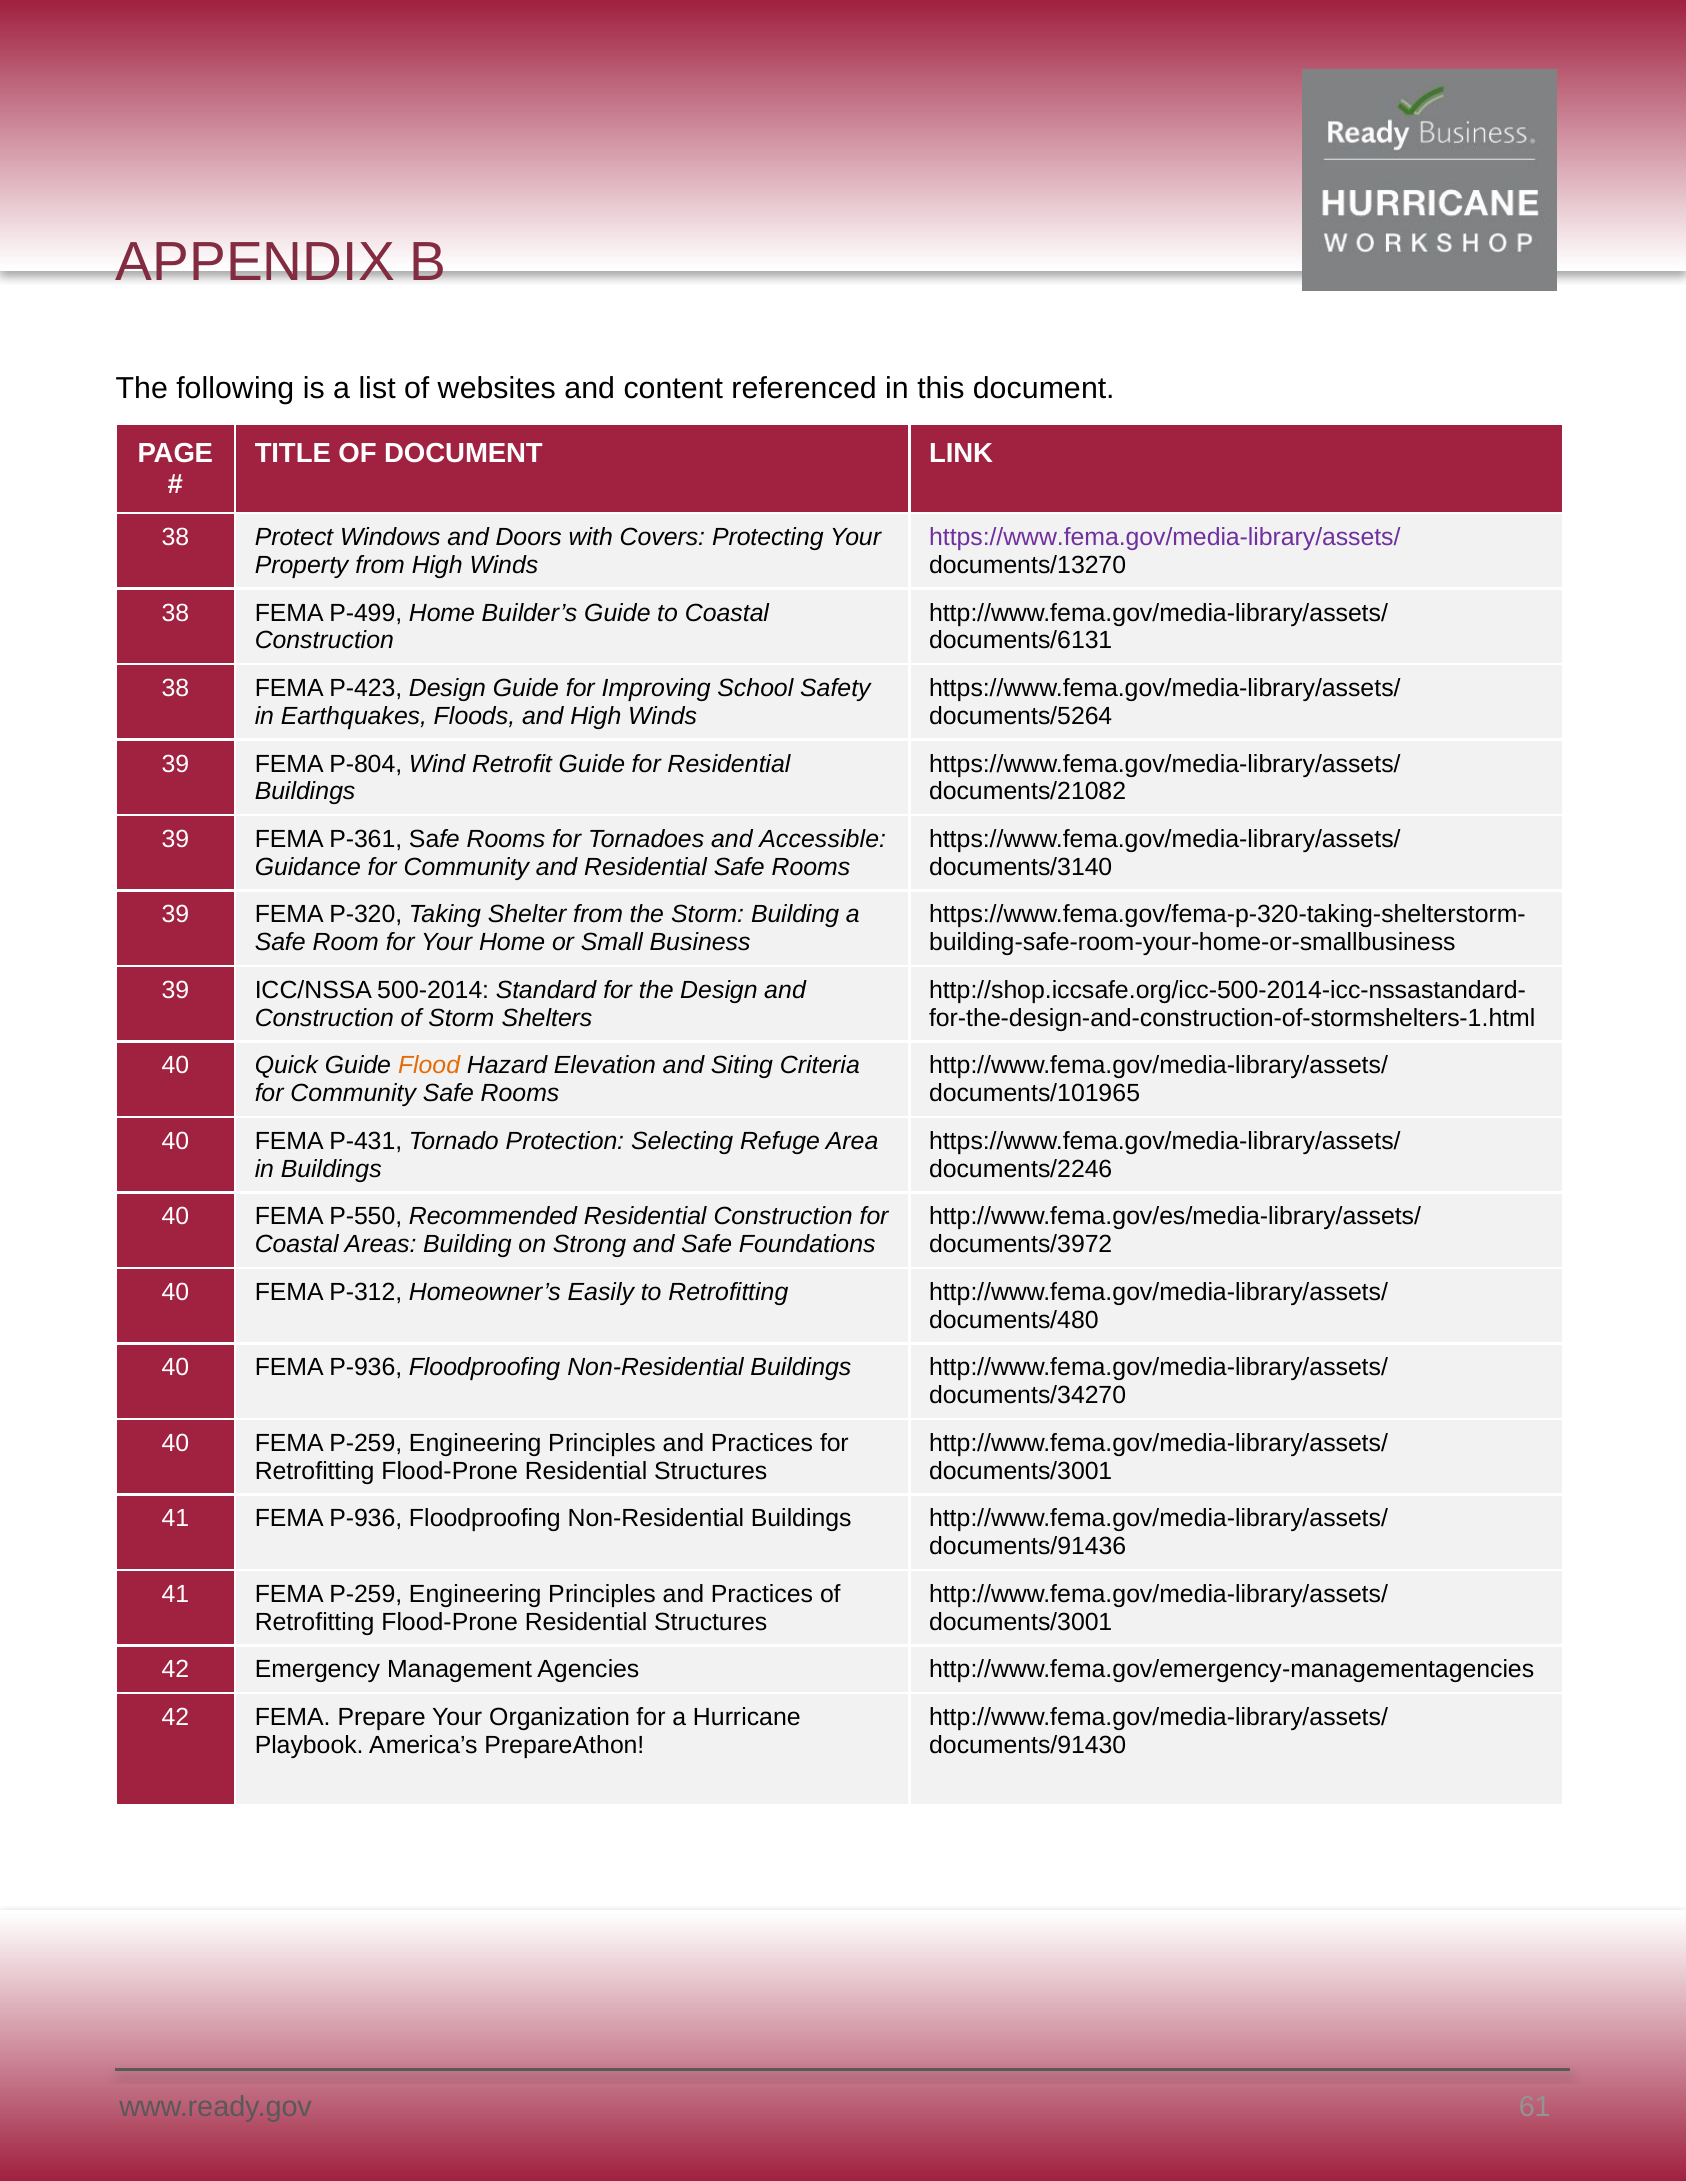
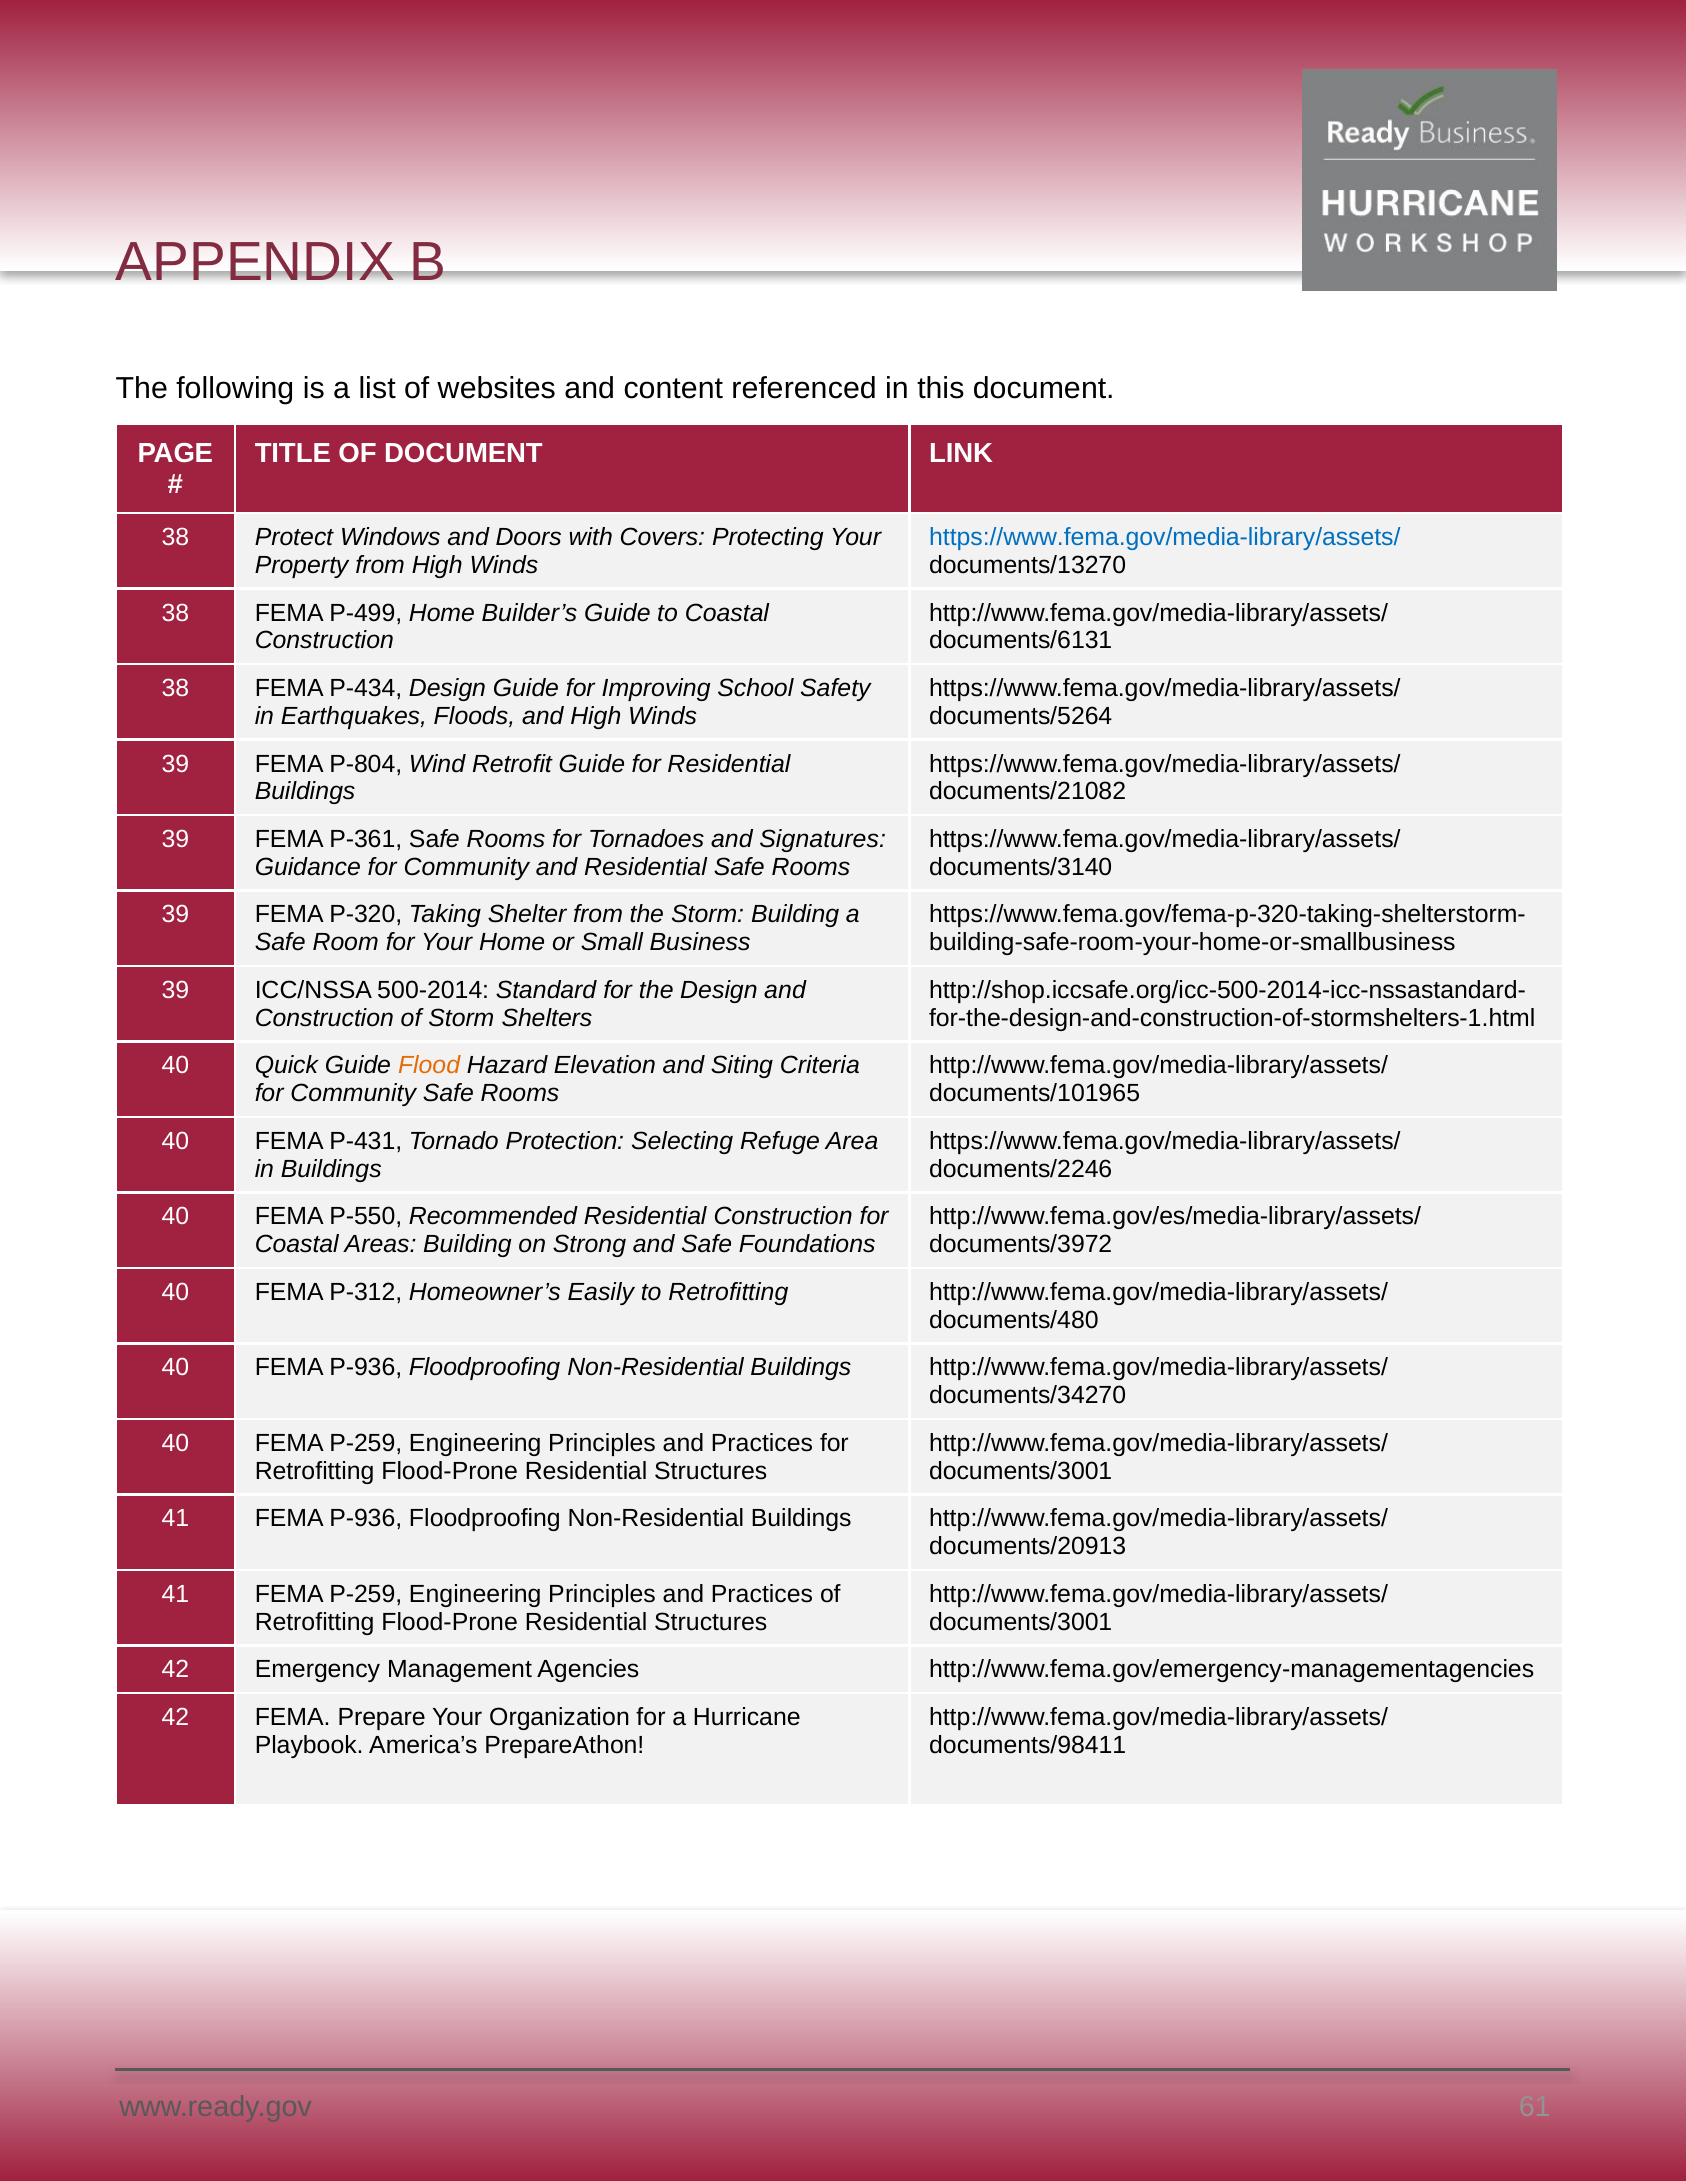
https://www.fema.gov/media-library/assets/ colour: purple -> blue (1165, 538)
P-423: P-423 -> P-434 (366, 689)
Accessible: Accessible -> Signatures (823, 840)
documents/91436: documents/91436 -> documents/20913 (1028, 1547)
documents/91430: documents/91430 -> documents/98411 (1028, 1746)
